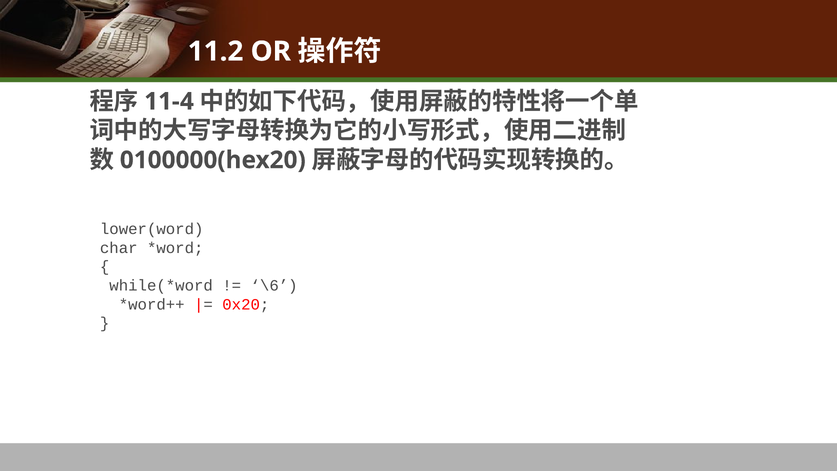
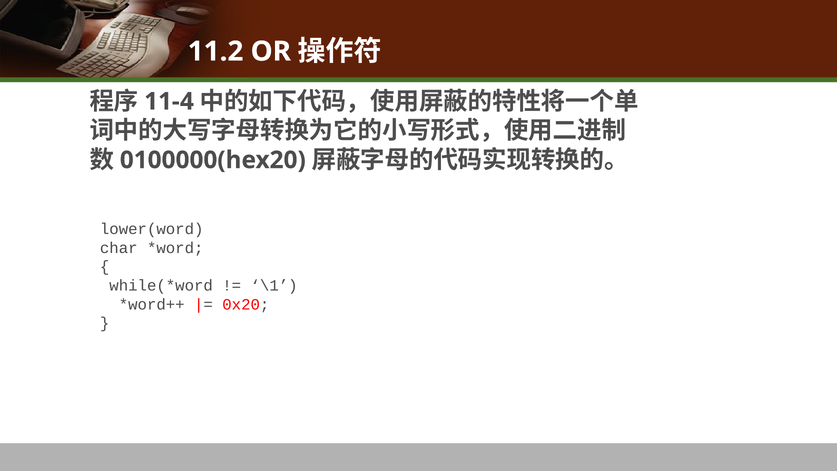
\6: \6 -> \1 (274, 285)
